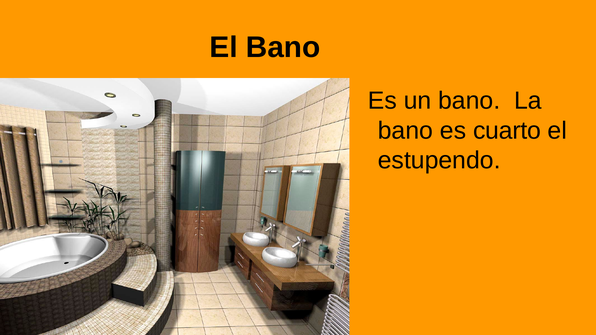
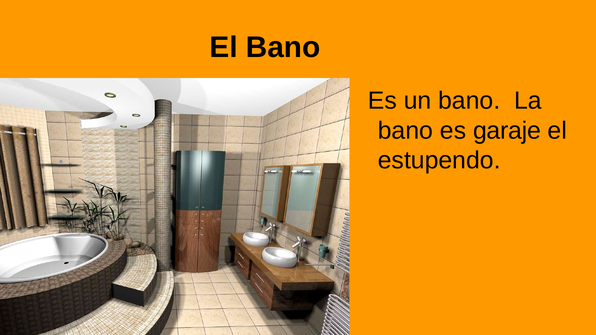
cuarto: cuarto -> garaje (507, 131)
